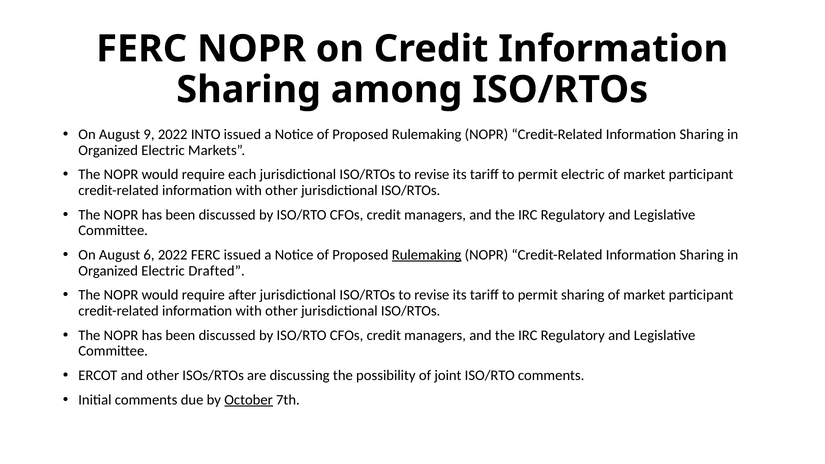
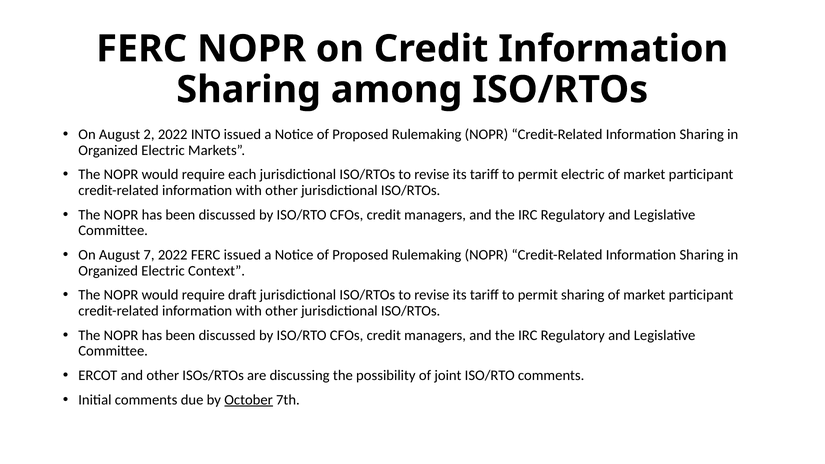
9: 9 -> 2 (149, 134)
6: 6 -> 7 (149, 255)
Rulemaking underline: present -> none (427, 255)
Drafted: Drafted -> Context (217, 271)
after: after -> draft (242, 295)
